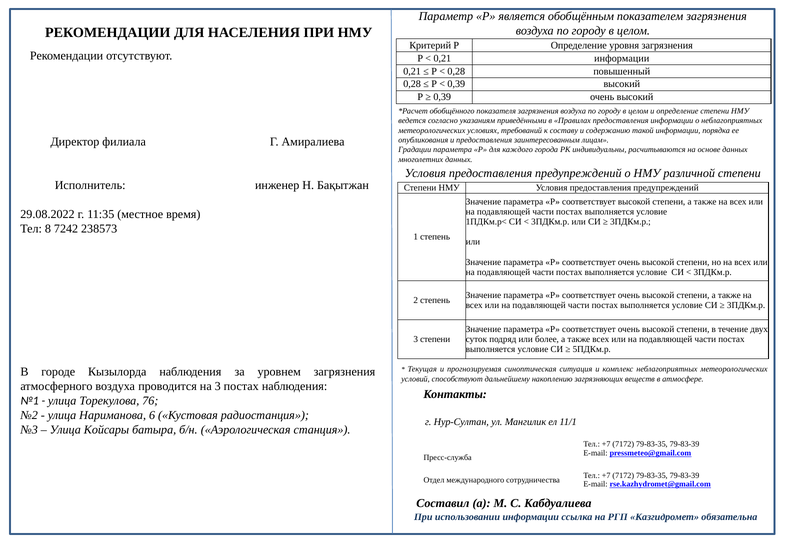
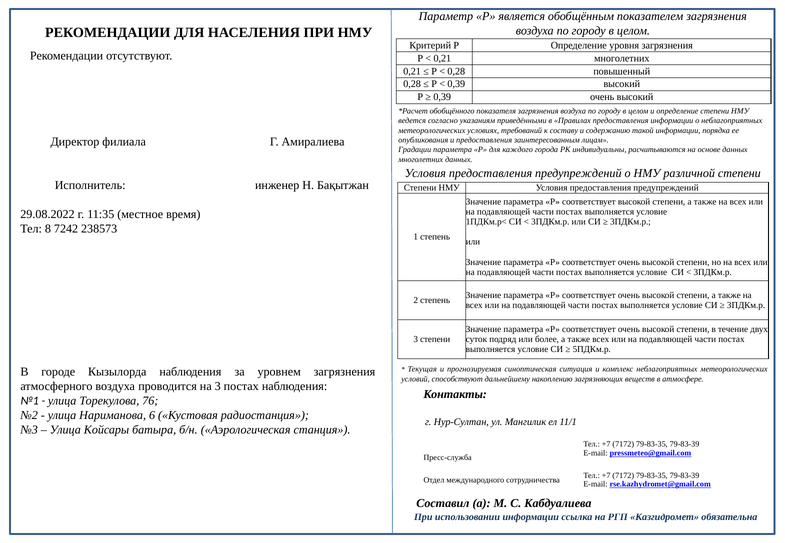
0,21 информации: информации -> многолетних (622, 58)
